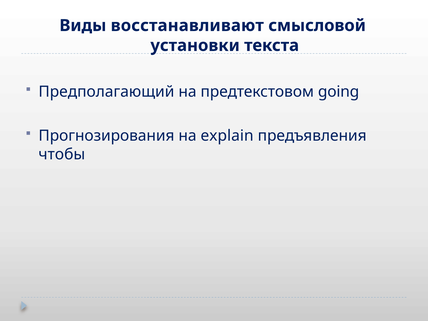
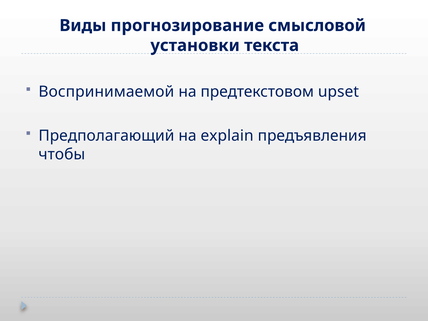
восстанавливают: восстанавливают -> прогнозирование (187, 26)
Предполагающий: Предполагающий -> Воспринимаемой (106, 92)
going: going -> upset (338, 92)
Прогнозирования: Прогнозирования -> Предполагающий (106, 136)
